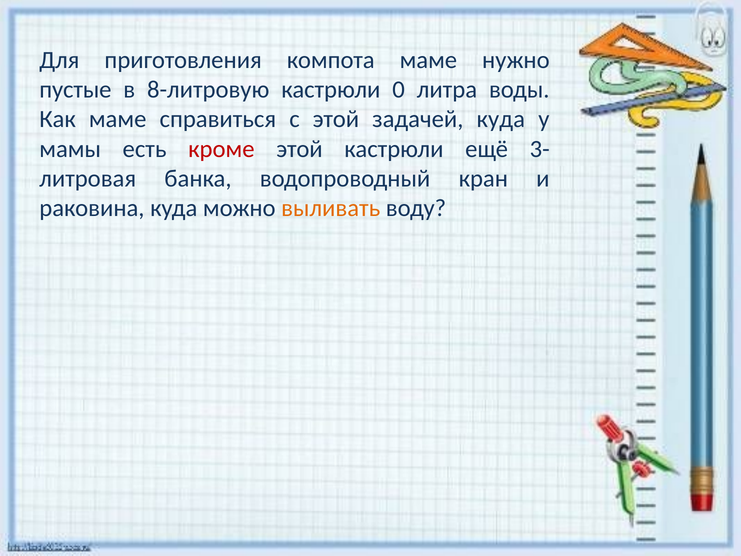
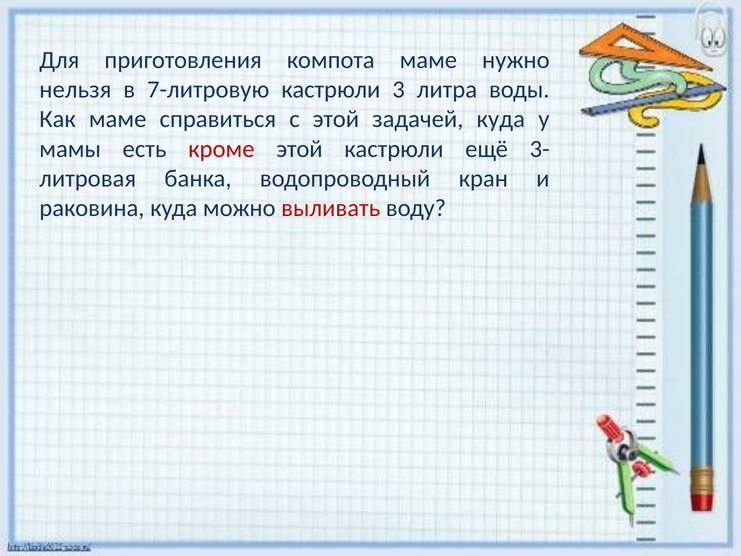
пустые: пустые -> нельзя (75, 90)
8-литровую: 8-литровую -> 7-литровую (208, 90)
0: 0 -> 3 (399, 90)
выливать colour: orange -> red (331, 208)
